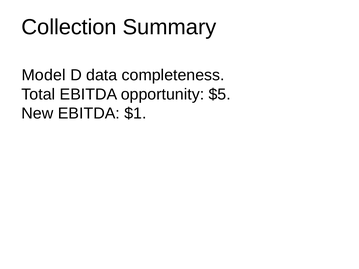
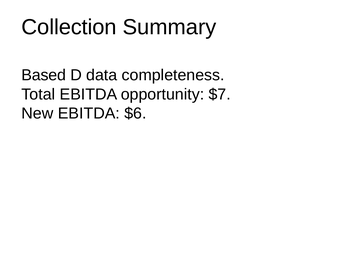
Model: Model -> Based (44, 75)
$5: $5 -> $7 (220, 94)
$1: $1 -> $6 (135, 114)
